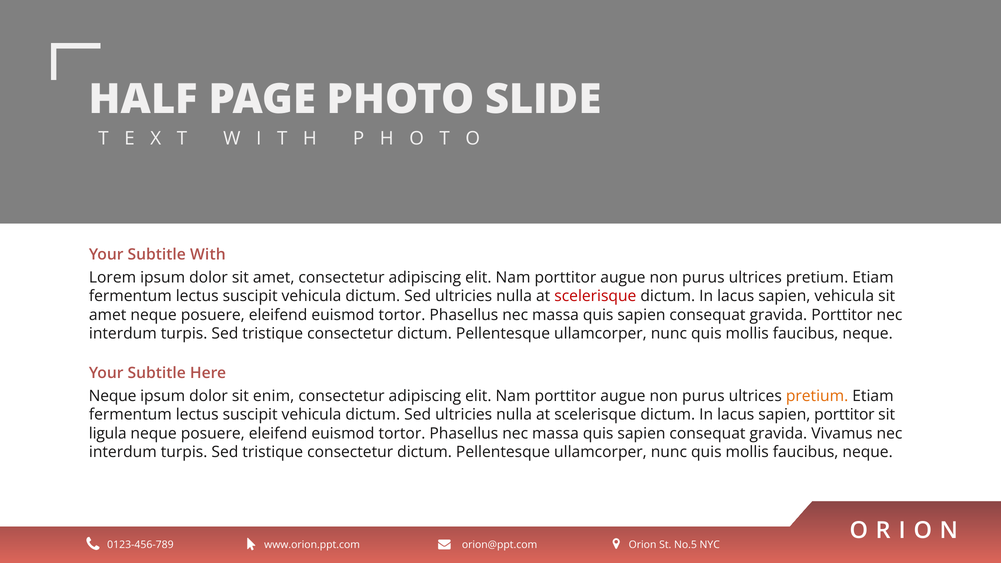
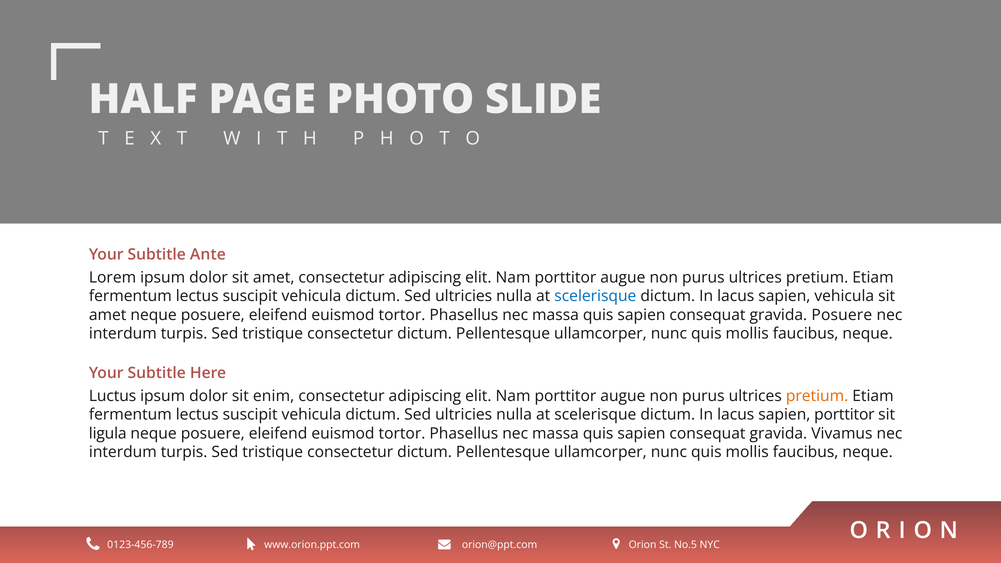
With: With -> Ante (208, 255)
scelerisque colour: red -> blue (595, 296)
gravida Porttitor: Porttitor -> Posuere (842, 315)
Neque: Neque -> Luctus (113, 396)
